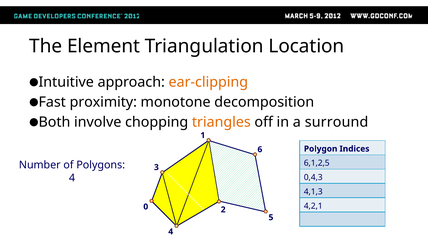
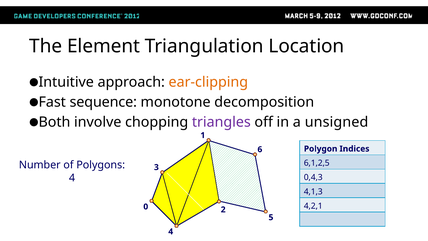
proximity: proximity -> sequence (103, 102)
triangles colour: orange -> purple (221, 122)
surround: surround -> unsigned (337, 122)
